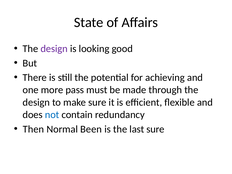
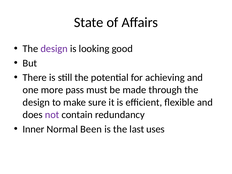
not colour: blue -> purple (52, 115)
Then: Then -> Inner (34, 129)
last sure: sure -> uses (155, 129)
